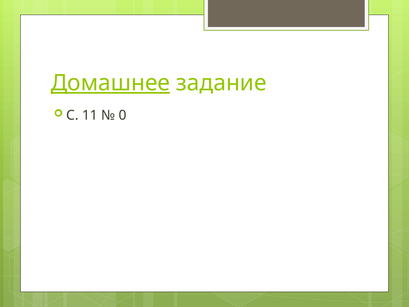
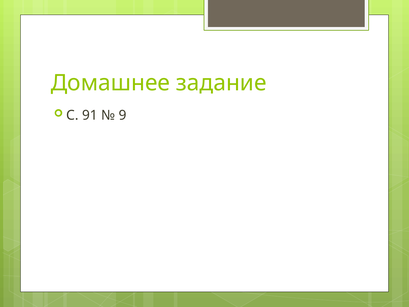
Домашнее underline: present -> none (110, 83)
11: 11 -> 91 (90, 115)
0: 0 -> 9 (123, 115)
